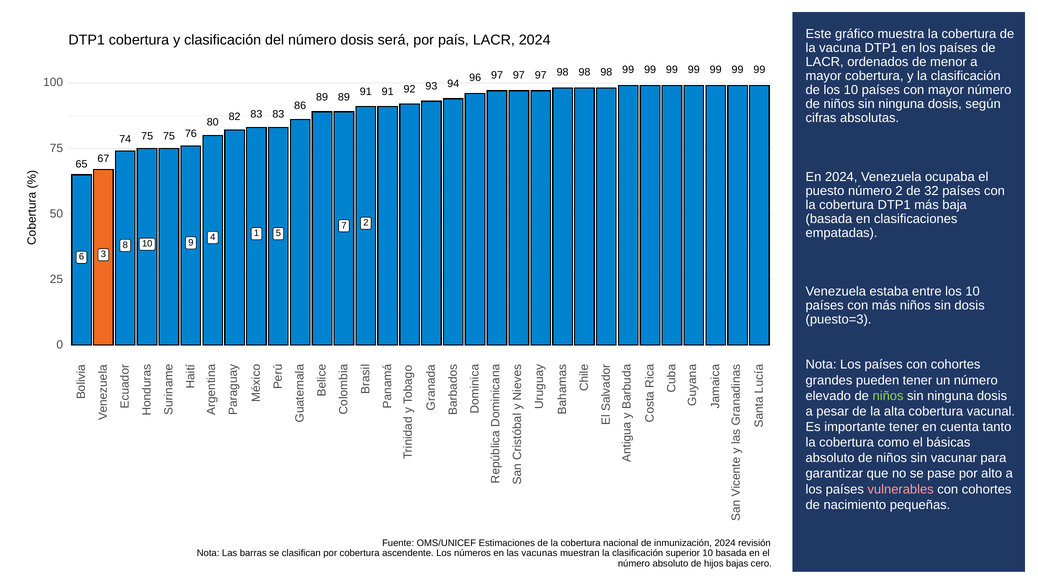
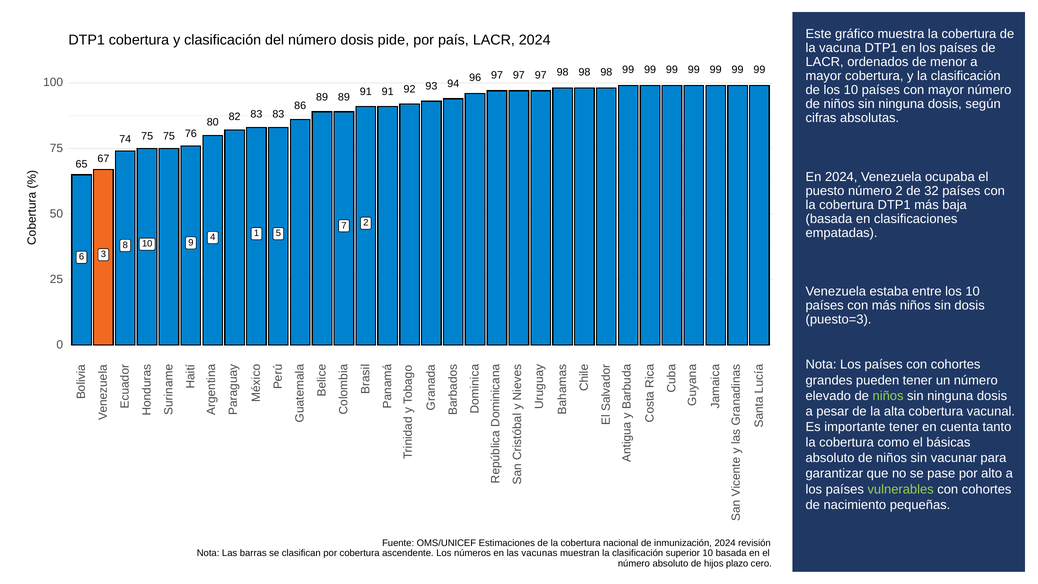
será: será -> pide (393, 40)
vulnerables colour: pink -> light green (901, 489)
bajas: bajas -> plazo (737, 563)
